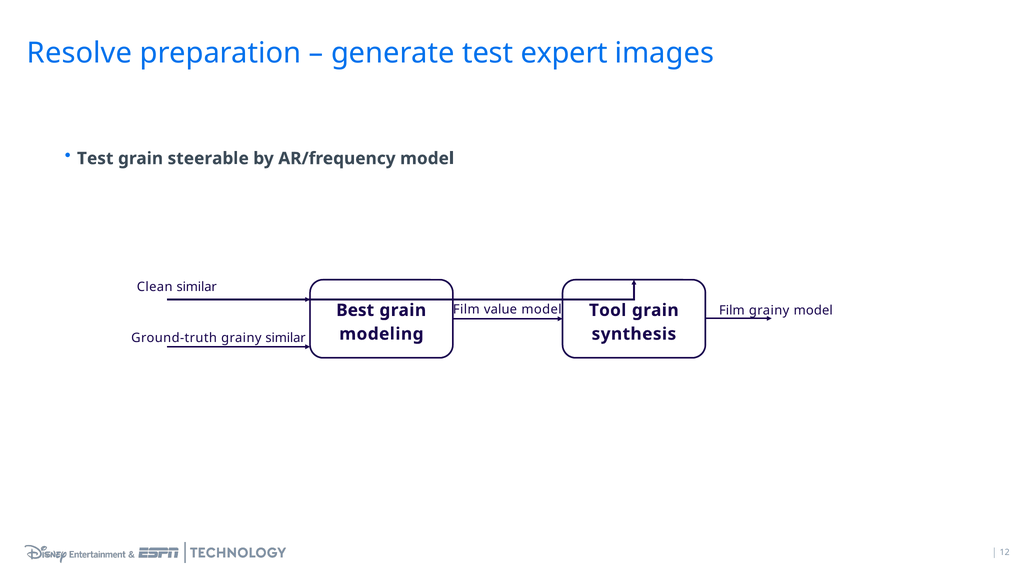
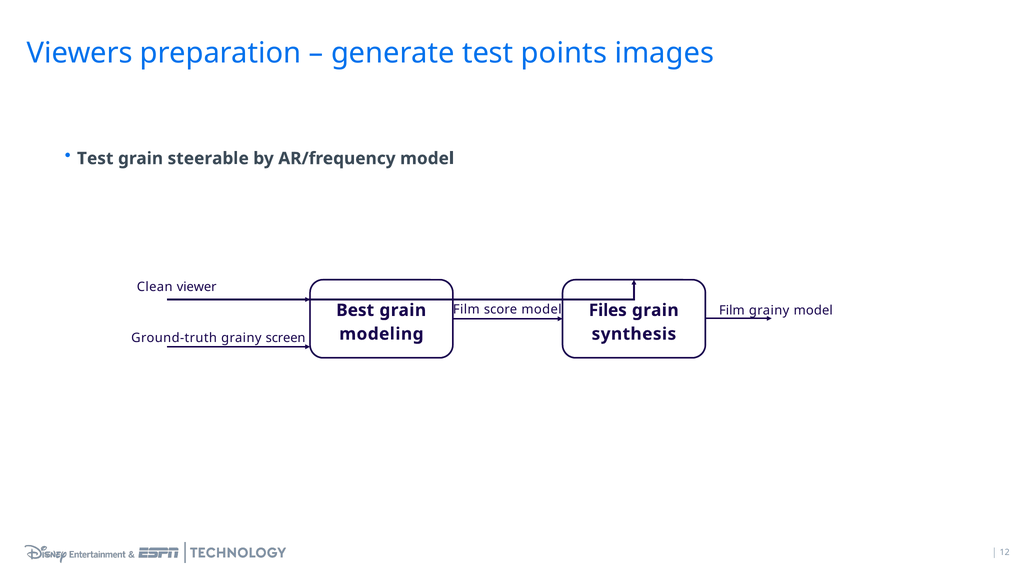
Resolve: Resolve -> Viewers (80, 53)
expert: expert -> points (564, 53)
Clean similar: similar -> viewer (197, 287)
value: value -> score (501, 309)
Tool: Tool -> Files (608, 310)
grainy similar: similar -> screen (286, 338)
